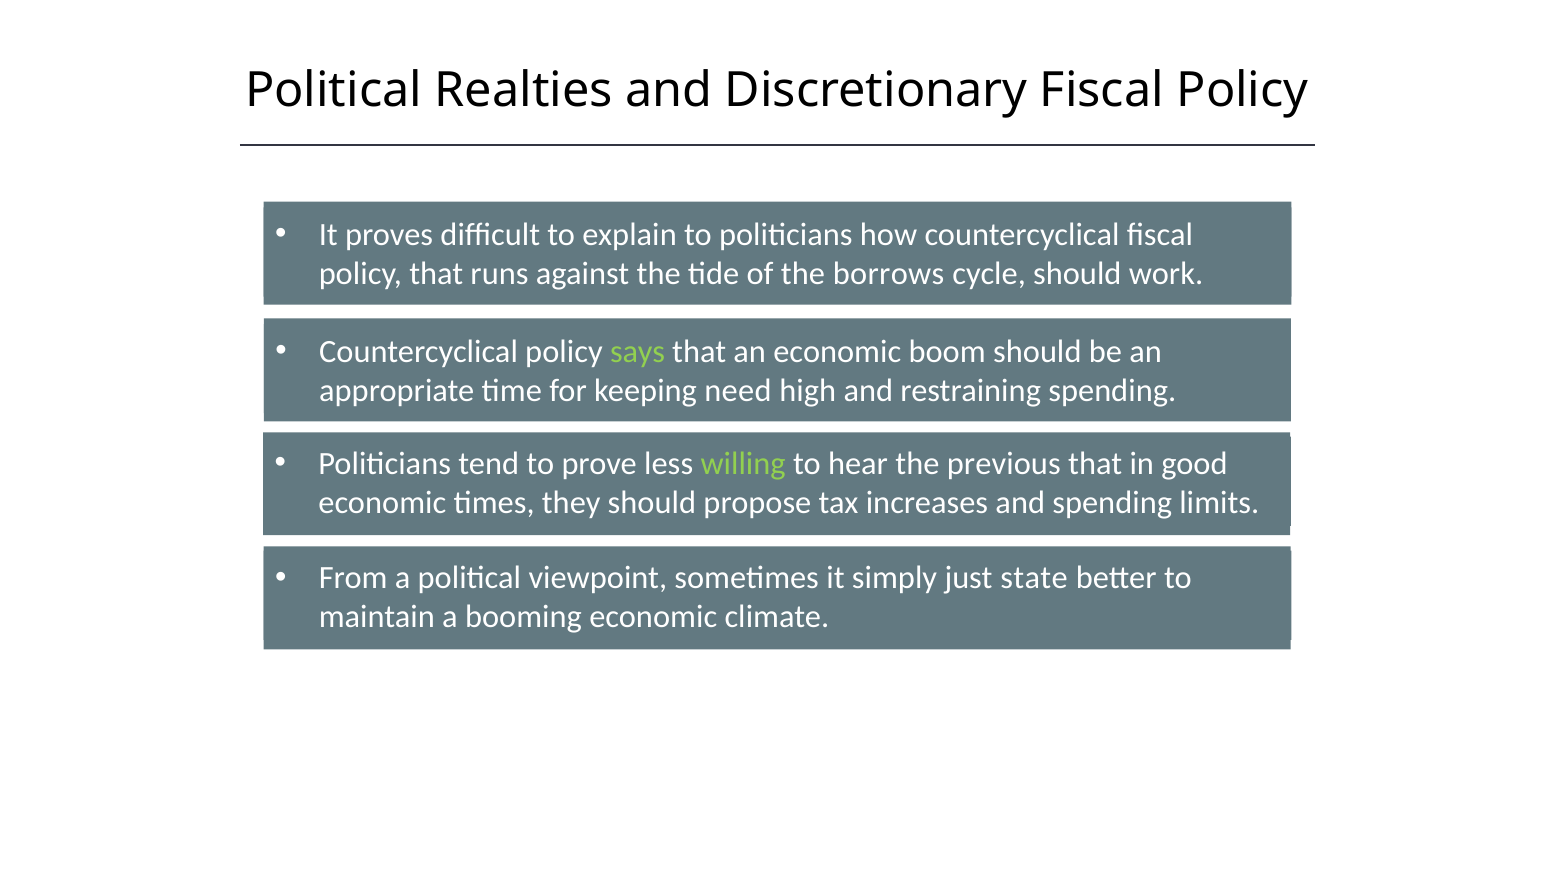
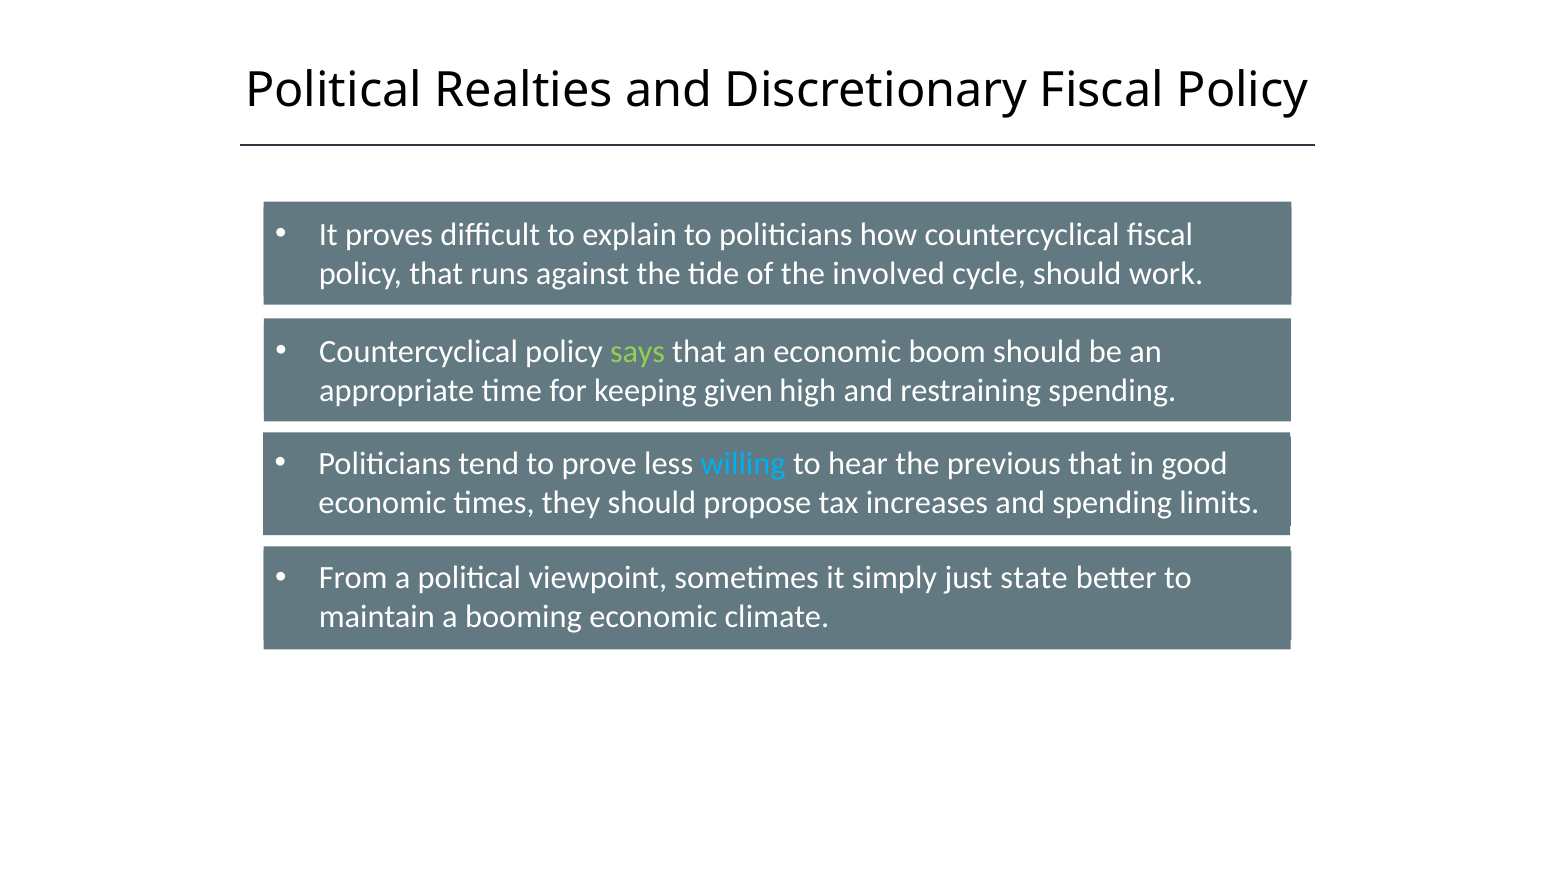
borrows: borrows -> involved (889, 274)
need: need -> given (738, 390)
willing colour: light green -> light blue (743, 464)
